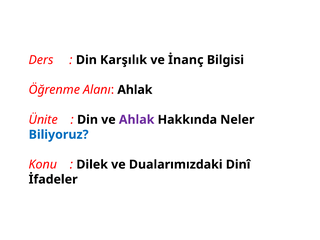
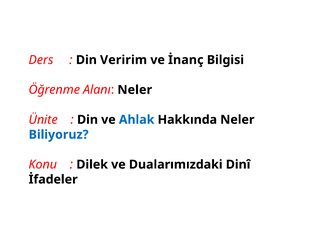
Karşılık: Karşılık -> Veririm (124, 60)
Alanı Ahlak: Ahlak -> Neler (135, 90)
Ahlak colour: purple -> blue (137, 120)
